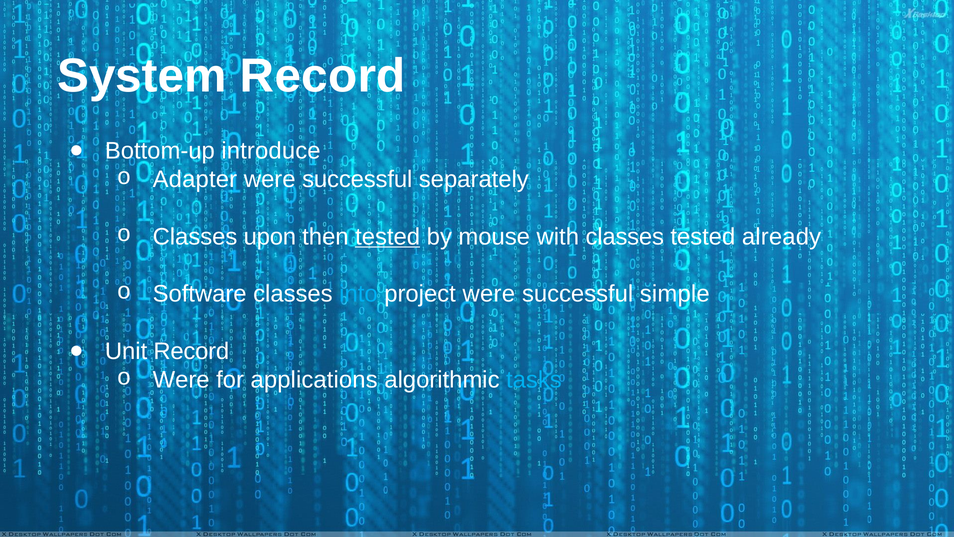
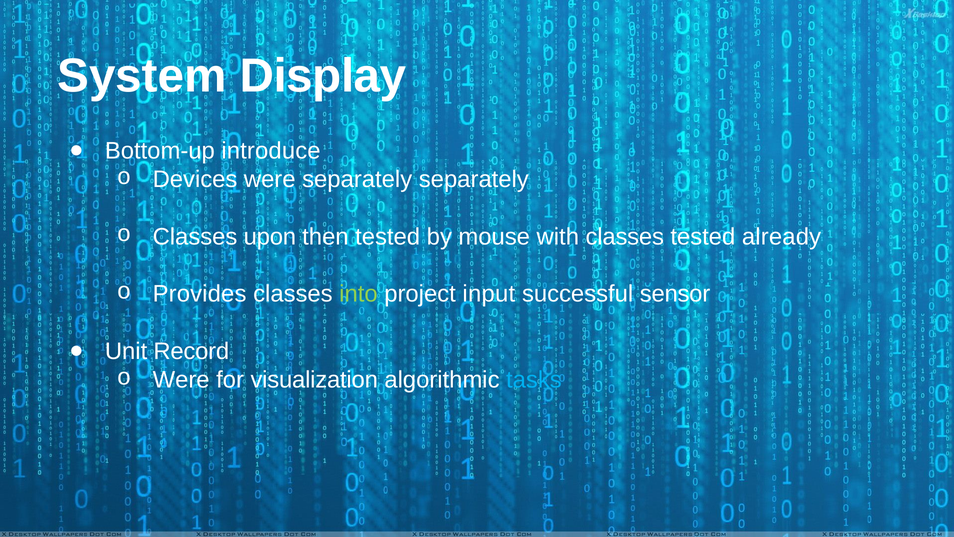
System Record: Record -> Display (323, 76)
Adapter: Adapter -> Devices (195, 179)
successful: successful -> separately (357, 179)
tested underline: present -> none (388, 237)
Software: Software -> Provides (200, 294)
into colour: light blue -> light green (358, 294)
project were: were -> input (489, 294)
simple: simple -> sensor (675, 294)
applications: applications -> visualization (314, 380)
